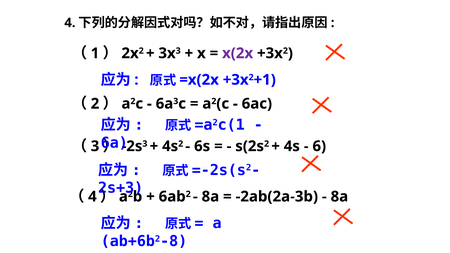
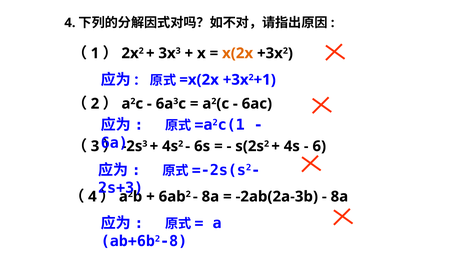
x(2x colour: purple -> orange (238, 53)
